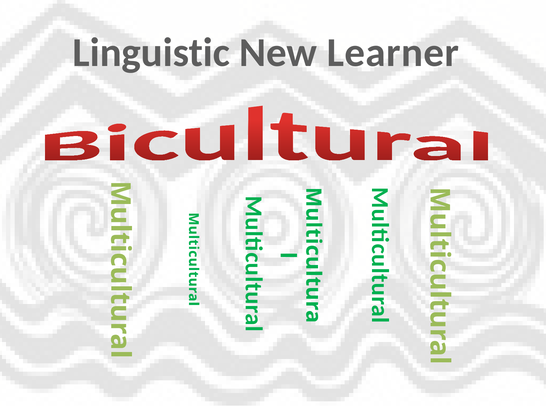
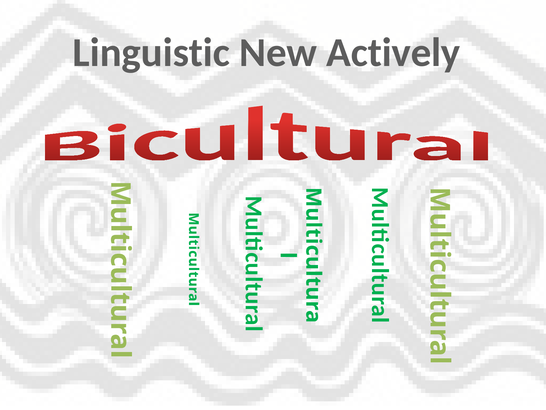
Learner: Learner -> Actively (393, 53)
